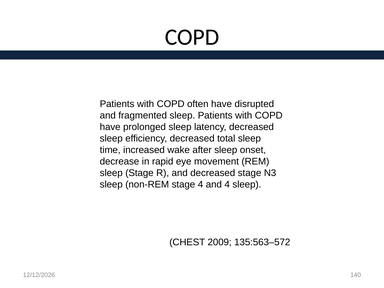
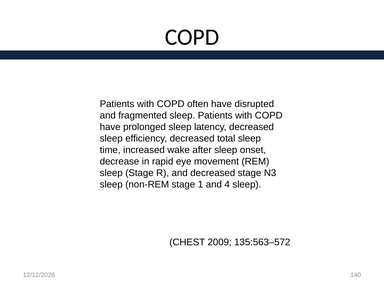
stage 4: 4 -> 1 (201, 184)
